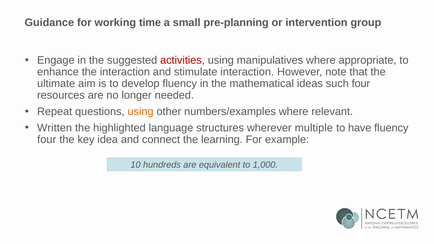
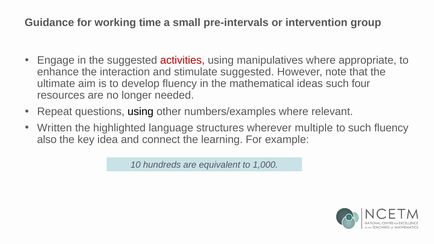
pre-planning: pre-planning -> pre-intervals (236, 23)
stimulate interaction: interaction -> suggested (247, 72)
using colour: orange -> black (141, 112)
to have: have -> such (360, 128)
four: four -> also (47, 140)
